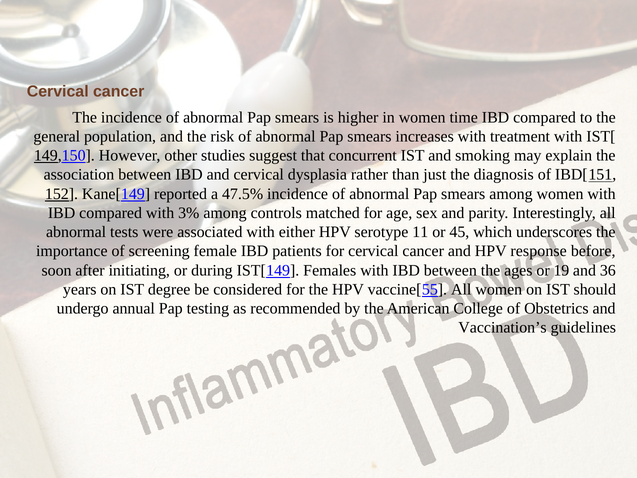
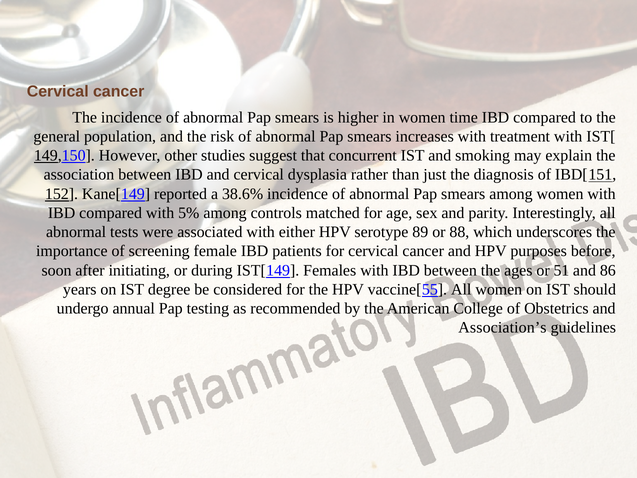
47.5%: 47.5% -> 38.6% (243, 194)
3%: 3% -> 5% (189, 213)
11: 11 -> 89 (420, 232)
45: 45 -> 88 (459, 232)
response: response -> purposes (539, 251)
19: 19 -> 51 (561, 270)
36: 36 -> 86 (608, 270)
Vaccination’s: Vaccination’s -> Association’s (502, 327)
